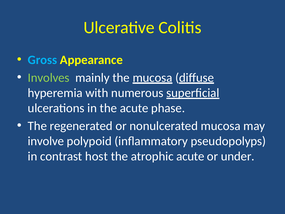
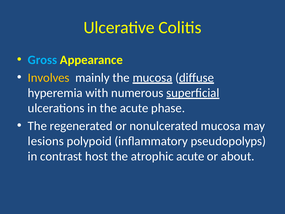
Involves colour: light green -> yellow (49, 78)
involve: involve -> lesions (46, 141)
under: under -> about (238, 156)
